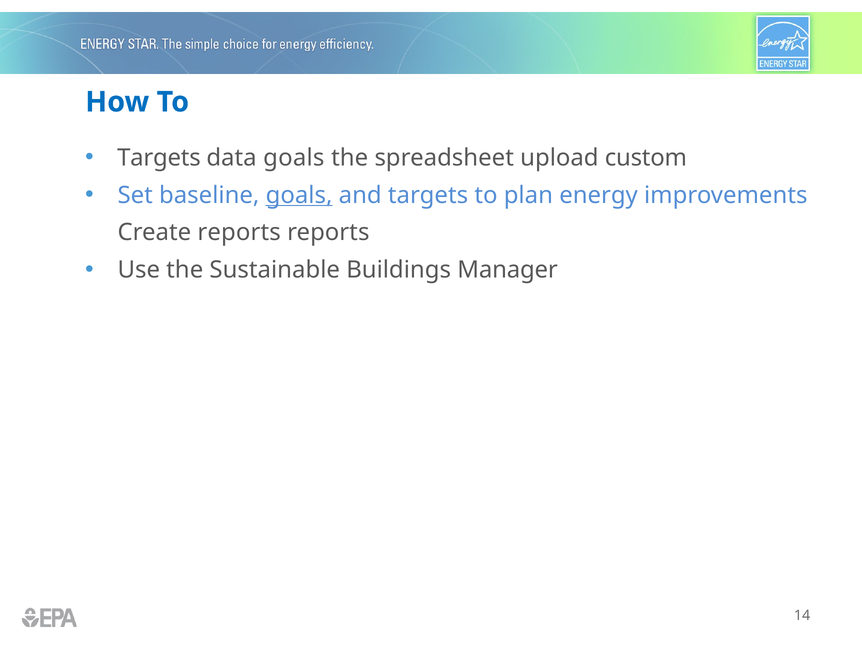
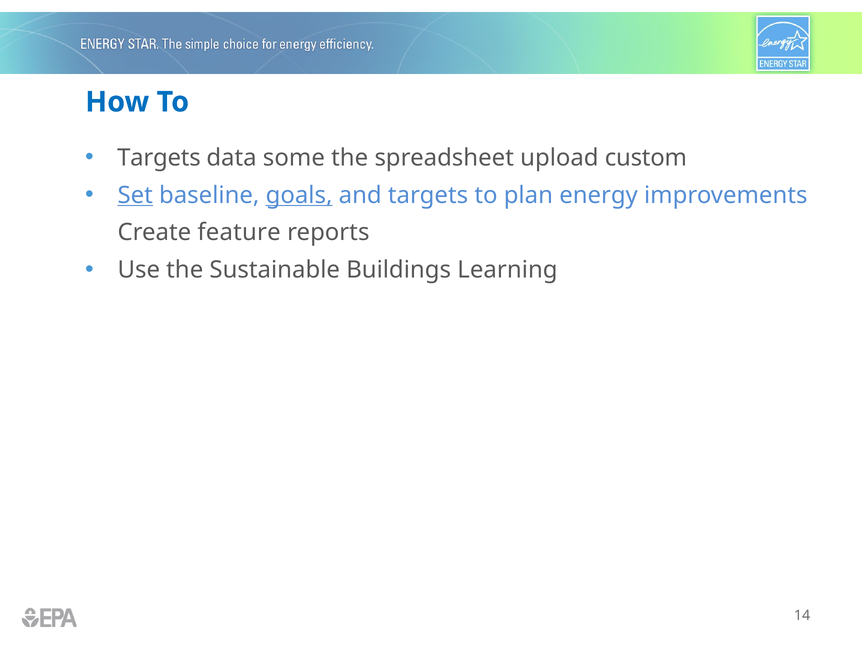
data goals: goals -> some (294, 158)
Set underline: none -> present (135, 195)
Create reports: reports -> feature (239, 233)
Manager: Manager -> Learning (507, 270)
